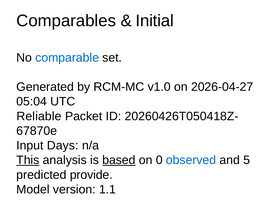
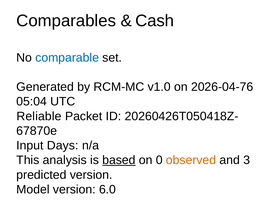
Initial: Initial -> Cash (155, 21)
2026-04-27: 2026-04-27 -> 2026-04-76 (222, 87)
This underline: present -> none (28, 160)
observed colour: blue -> orange (191, 160)
5: 5 -> 3 (247, 160)
predicted provide: provide -> version (91, 174)
1.1: 1.1 -> 6.0 (107, 189)
